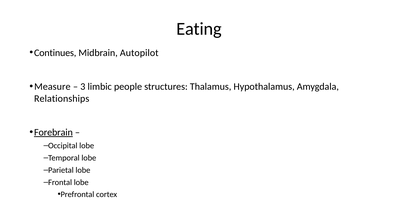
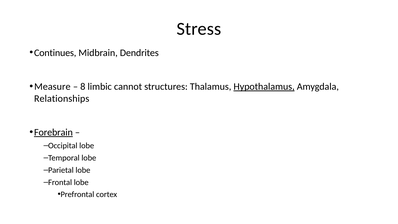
Eating: Eating -> Stress (199, 29)
Autopilot: Autopilot -> Dendrites (139, 53)
3: 3 -> 8 (83, 87)
people: people -> cannot (128, 87)
Hypothalamus underline: none -> present (264, 87)
